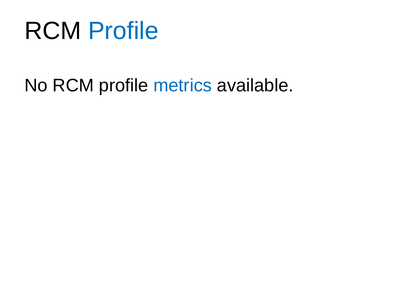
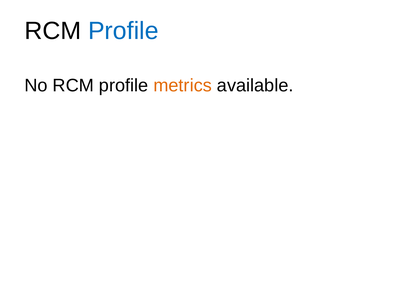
metrics colour: blue -> orange (183, 86)
